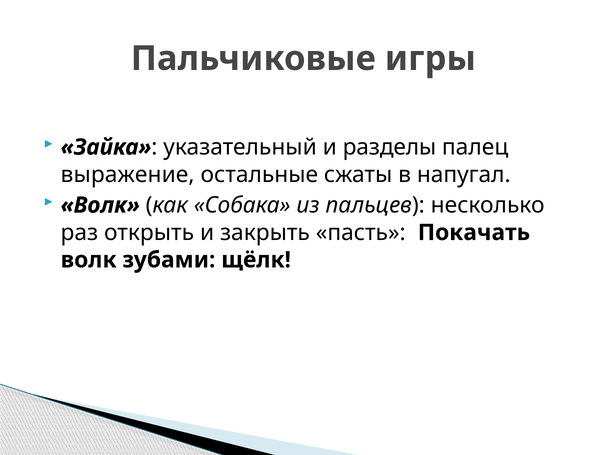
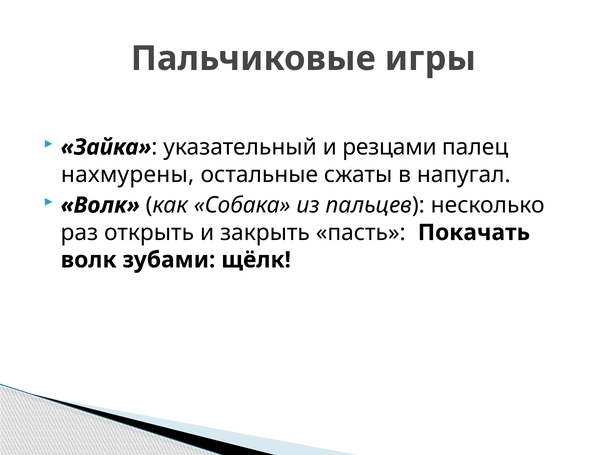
разделы: разделы -> резцами (389, 147)
выражение: выражение -> нахмурены (128, 175)
